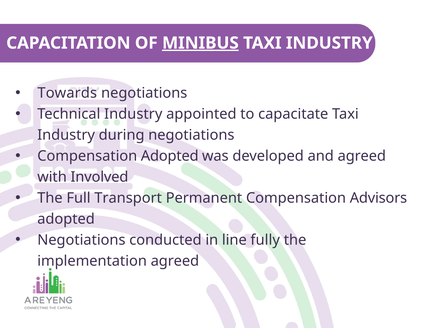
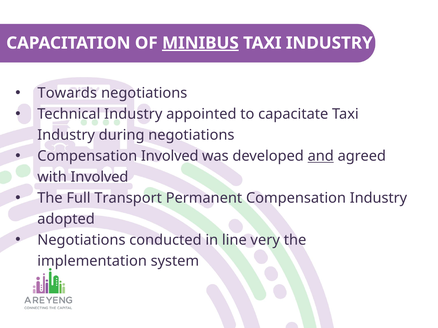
Compensation Adopted: Adopted -> Involved (170, 156)
and underline: none -> present (321, 156)
Compensation Advisors: Advisors -> Industry (378, 198)
fully: fully -> very (265, 240)
implementation agreed: agreed -> system (175, 261)
